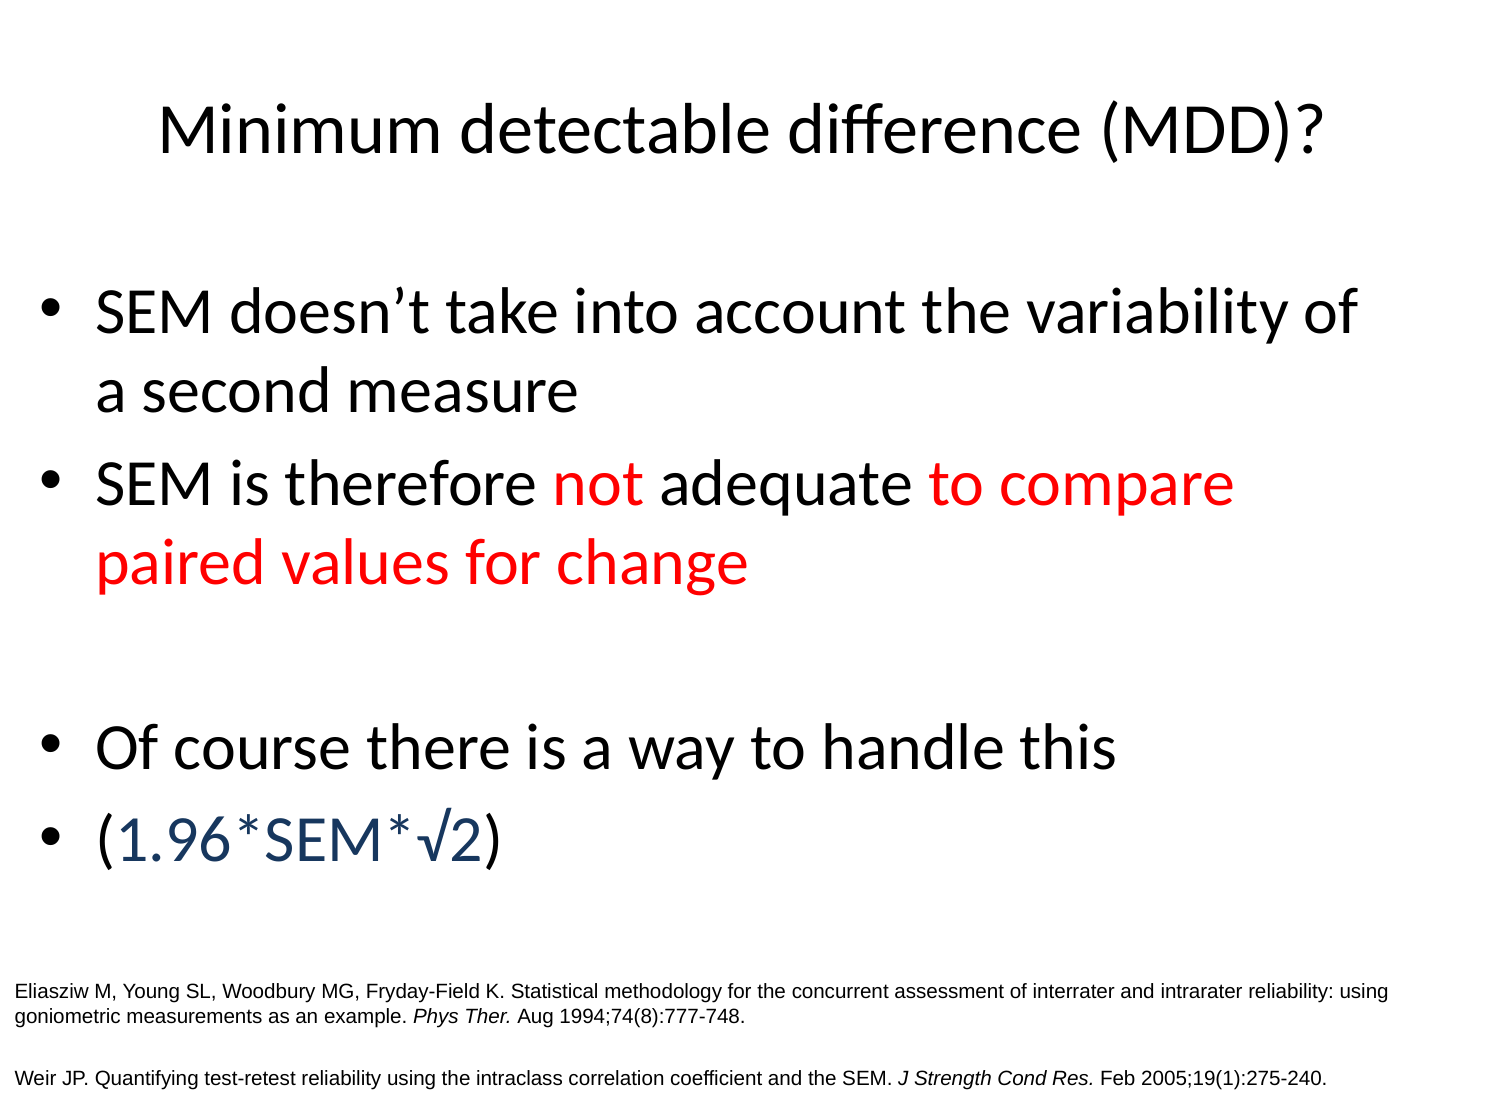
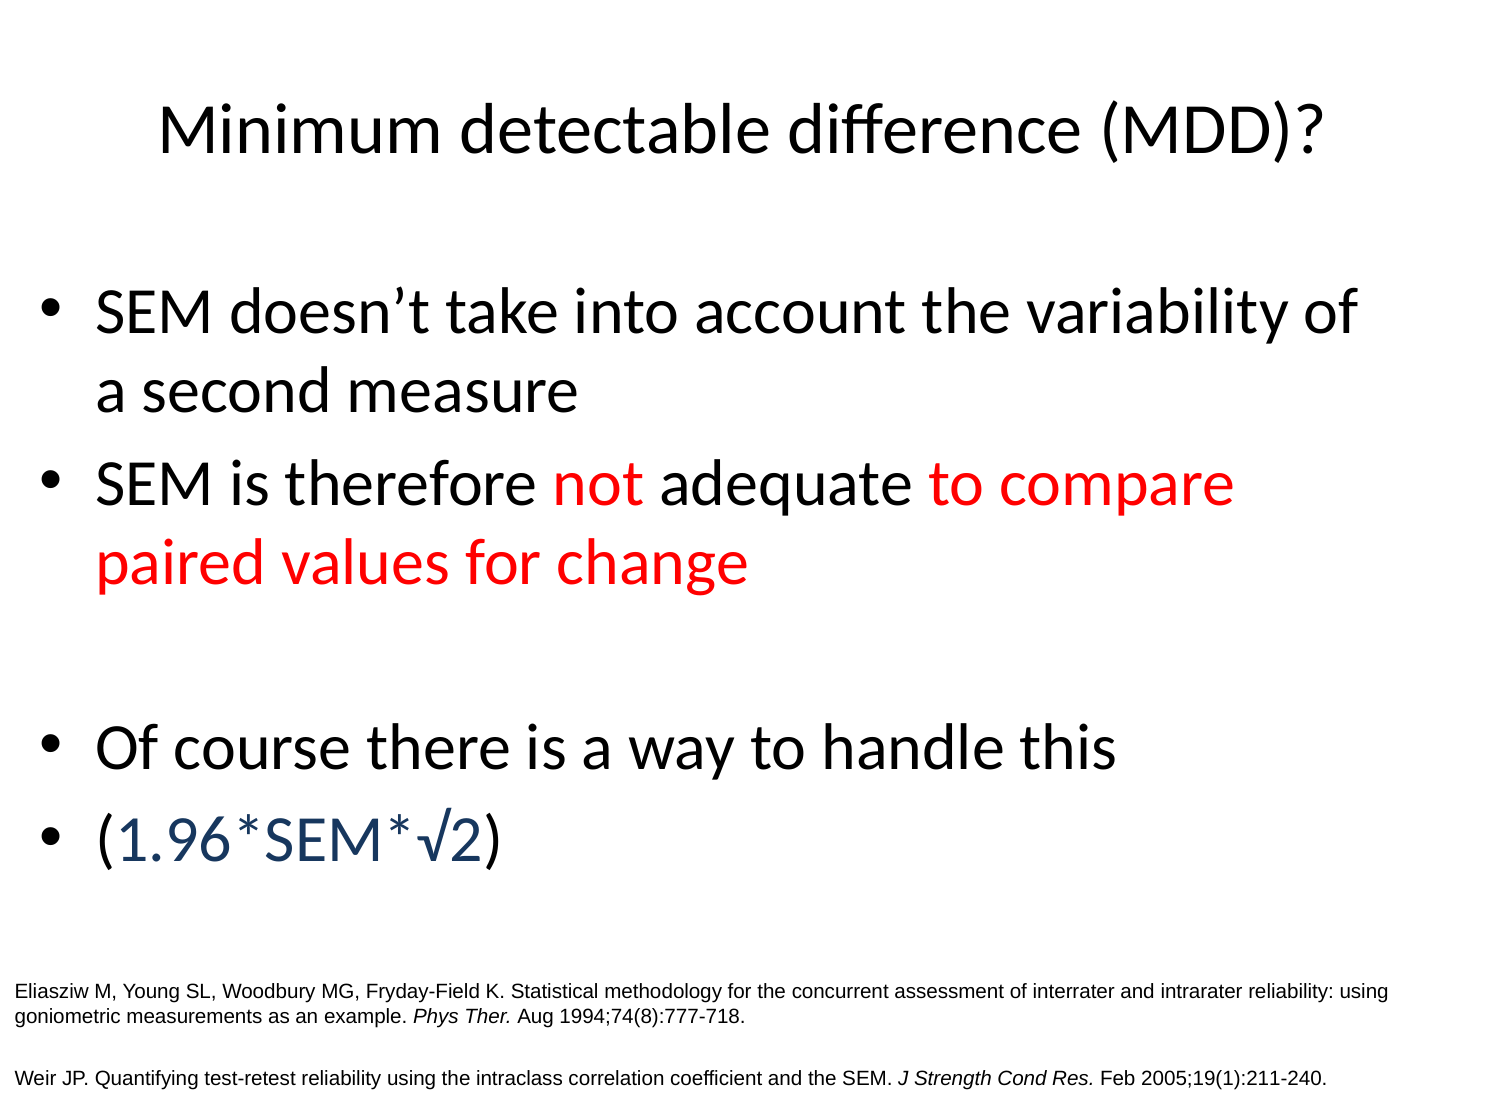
1994;74(8):777-748: 1994;74(8):777-748 -> 1994;74(8):777-718 (652, 1016)
2005;19(1):275-240: 2005;19(1):275-240 -> 2005;19(1):211-240 (1234, 1078)
